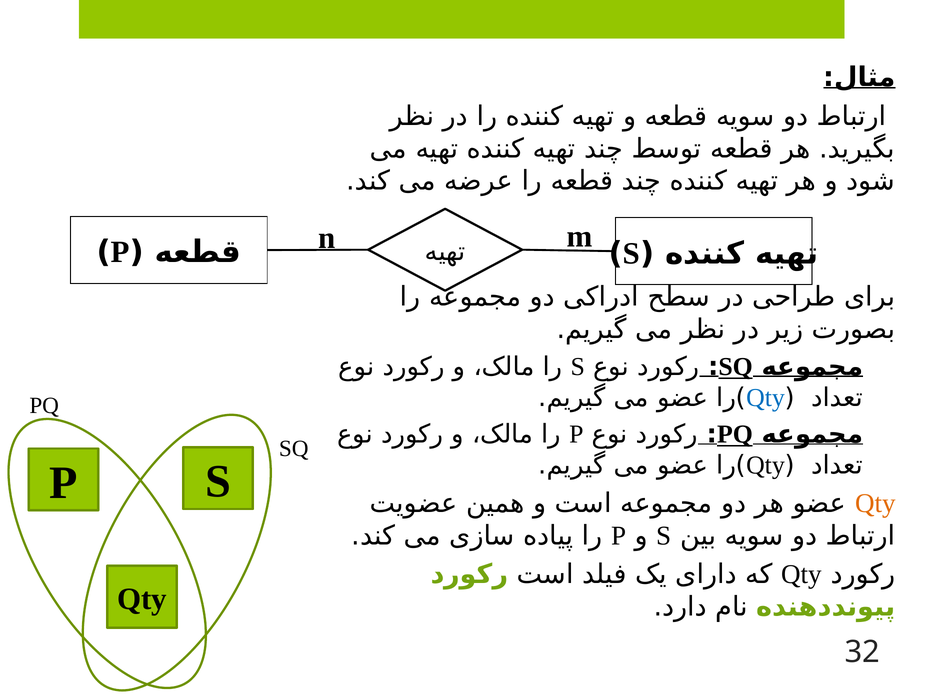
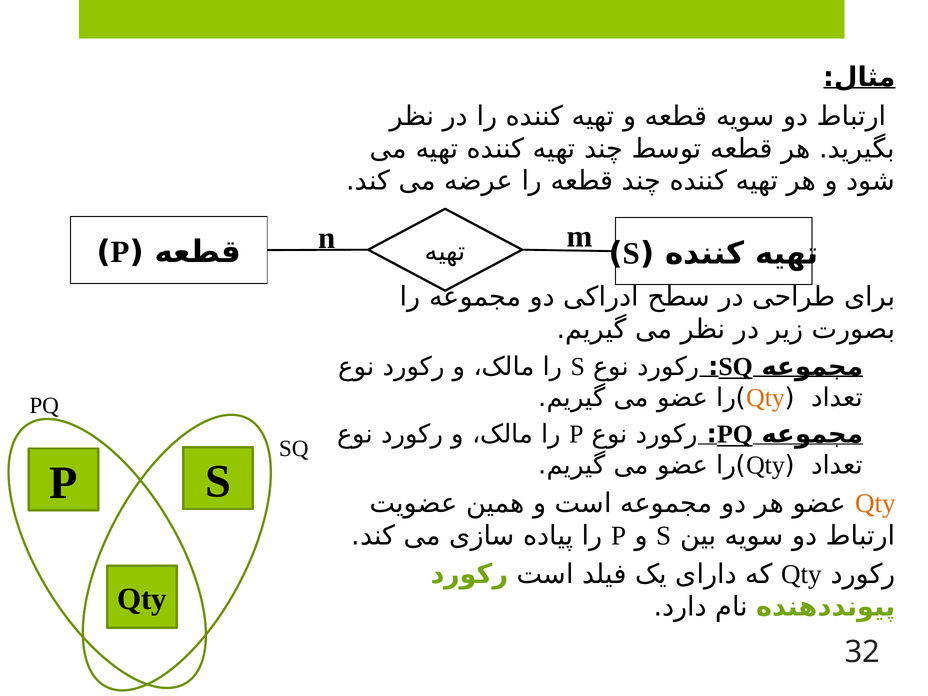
Qty colour: blue -> orange (765, 398)
